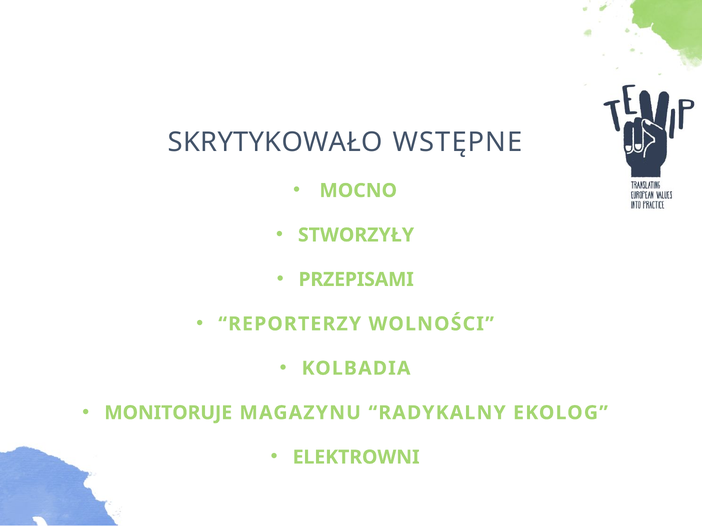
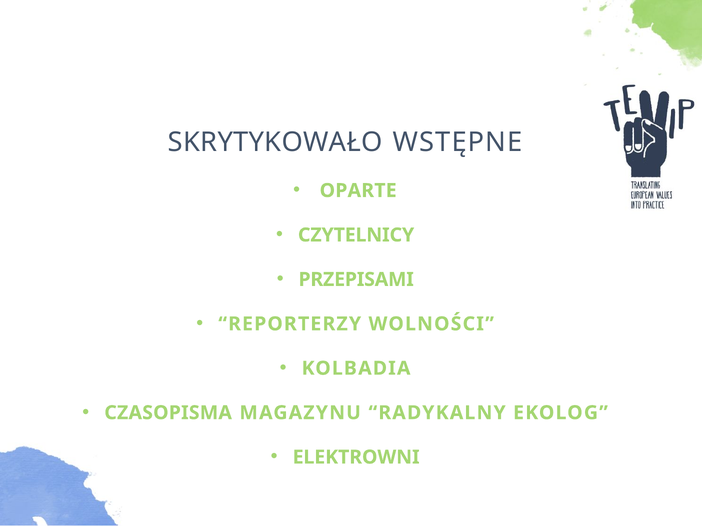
MOCNO: MOCNO -> OPARTE (358, 191)
STWORZYŁY: STWORZYŁY -> CZYTELNICY (356, 235)
MONITORUJE: MONITORUJE -> CZASOPISMA (168, 413)
